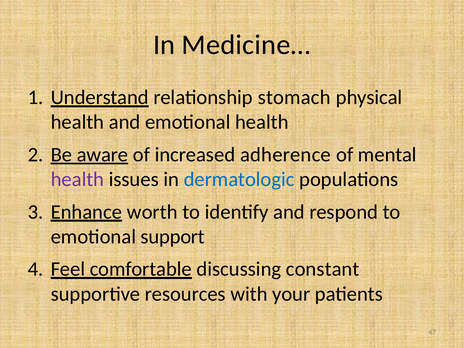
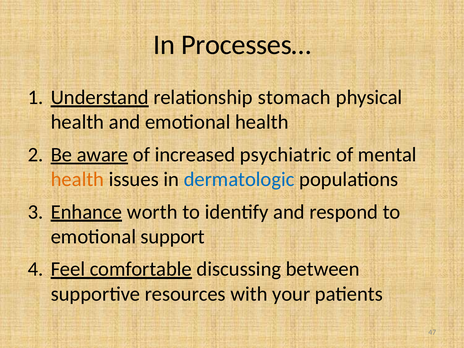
Medicine…: Medicine… -> Processes… (246, 45)
adherence: adherence -> psychiatric (286, 155)
health colour: purple -> orange (77, 179)
constant: constant -> between (323, 269)
